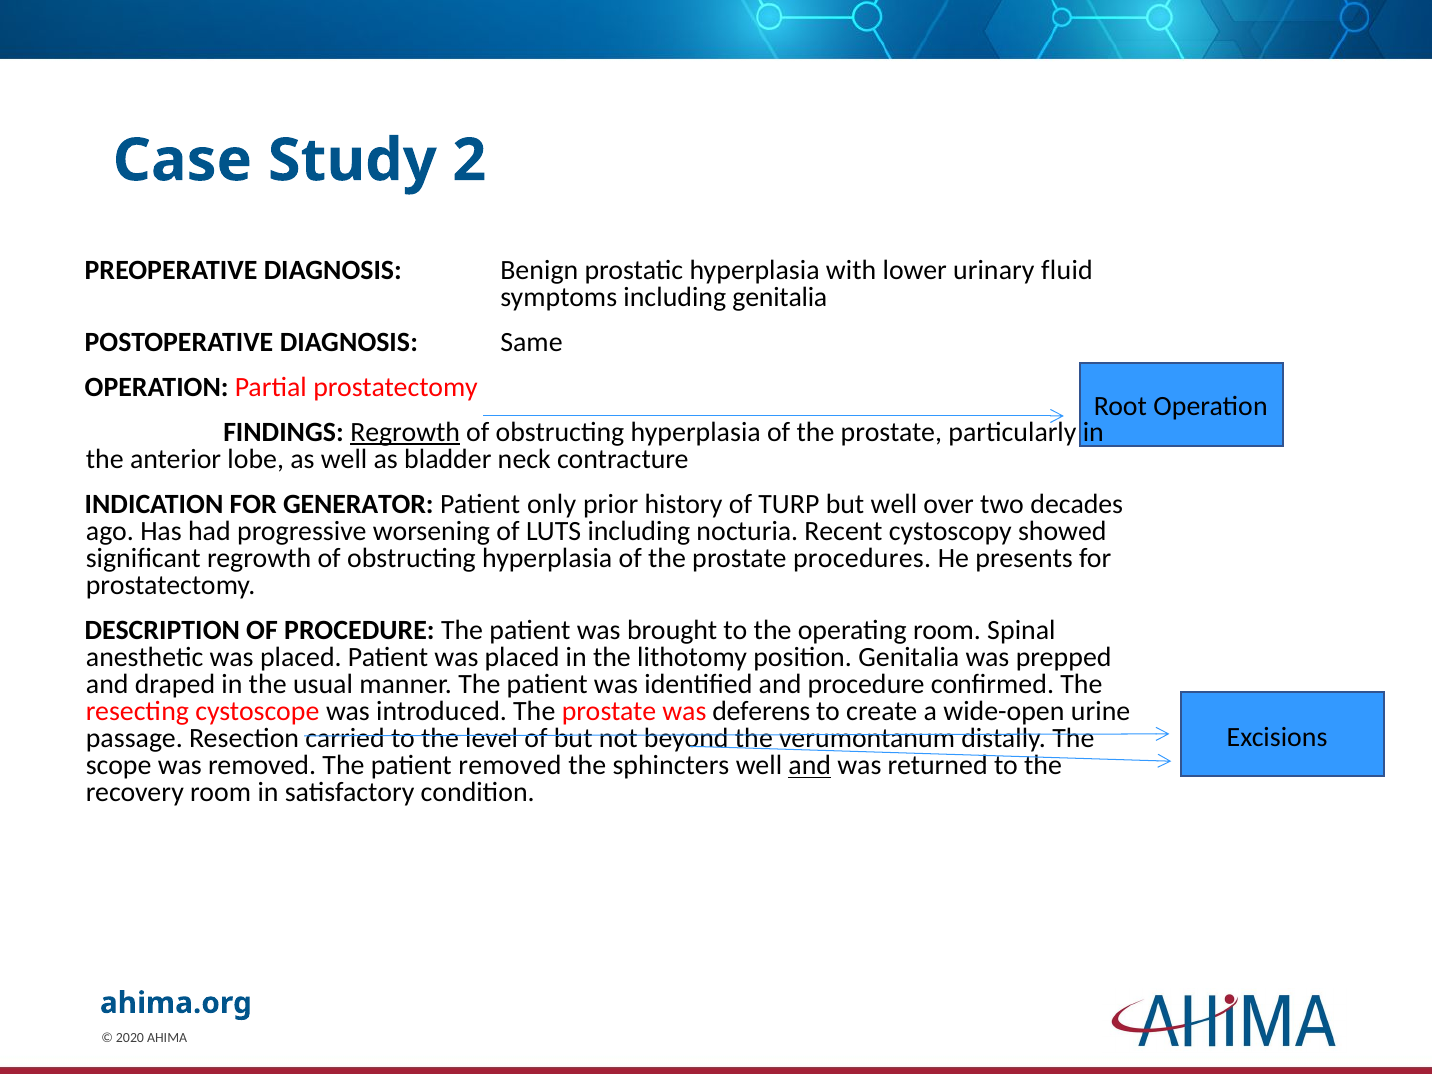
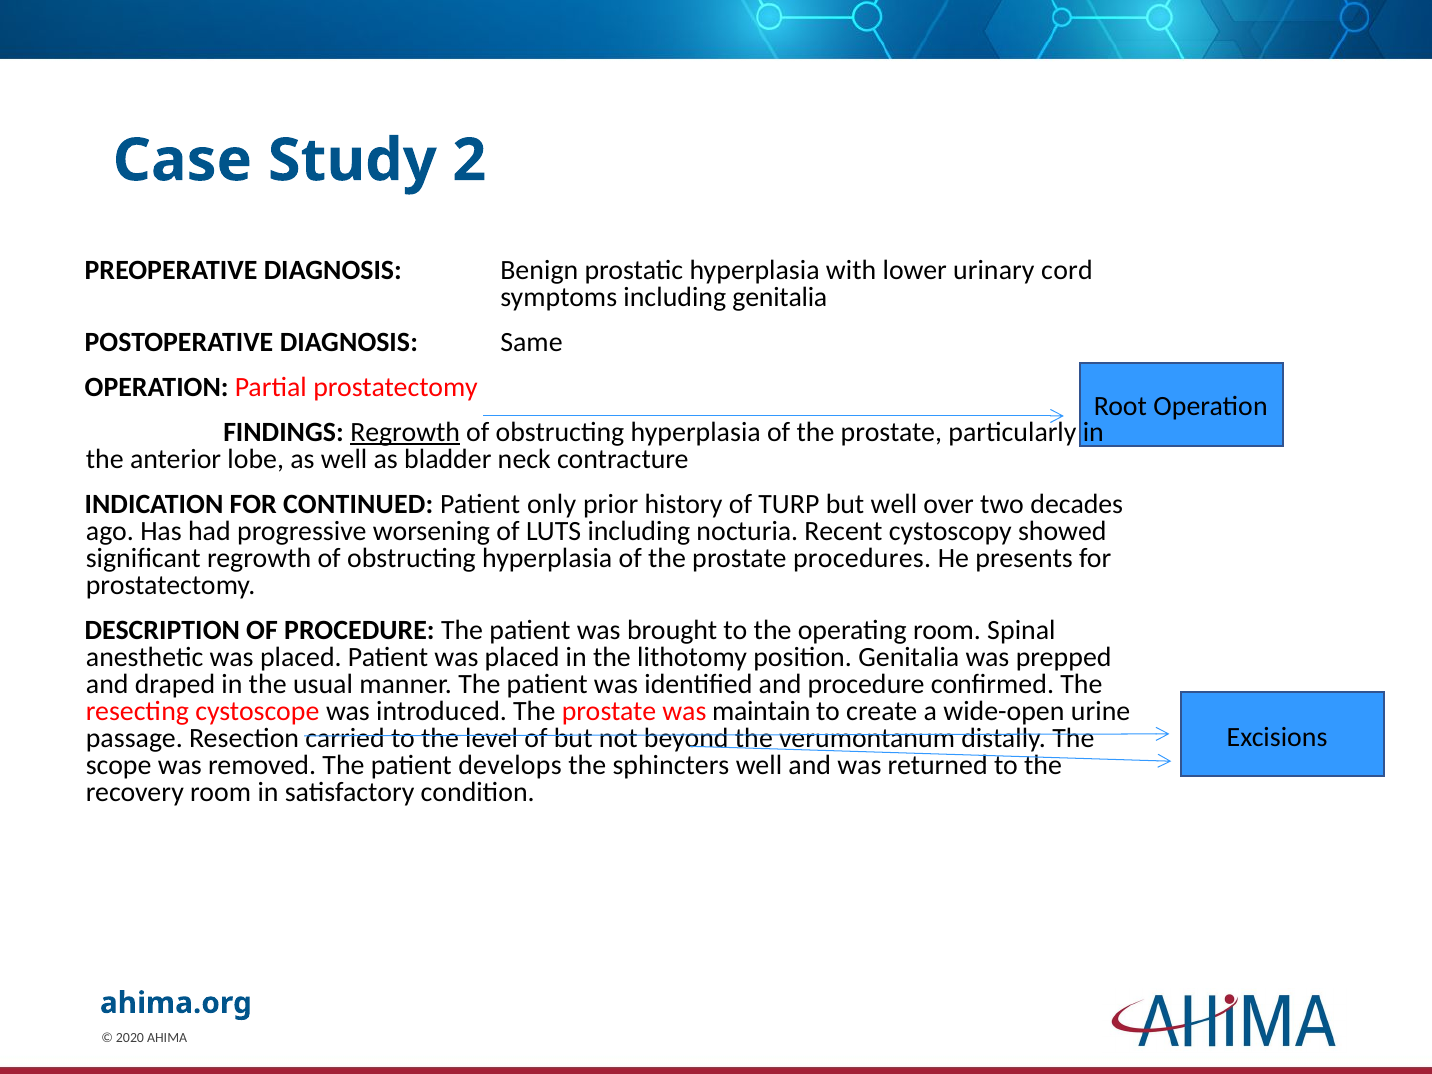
fluid: fluid -> cord (1067, 270)
GENERATOR: GENERATOR -> CONTINUED (358, 504)
deferens: deferens -> maintain (761, 711)
patient removed: removed -> develops (510, 765)
and underline: present -> none (810, 765)
